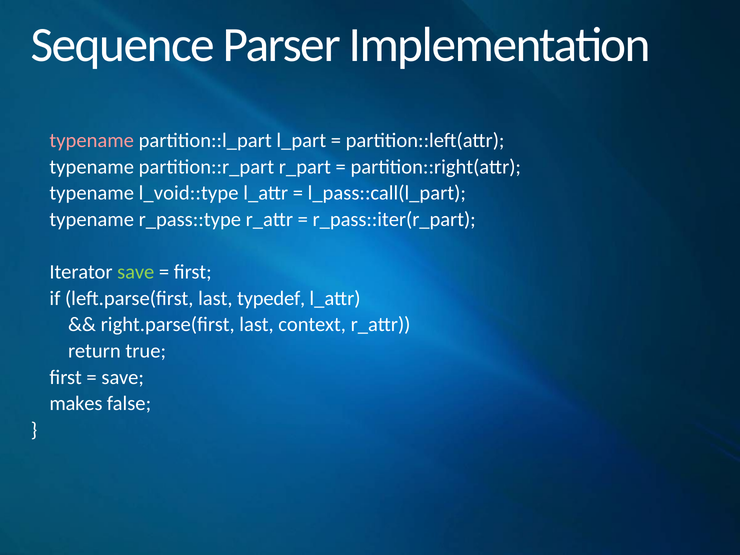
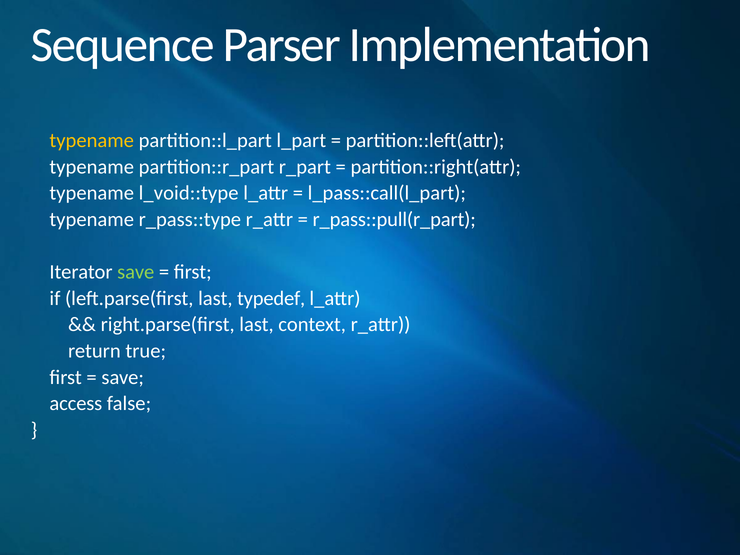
typename colour: pink -> yellow (92, 140)
r_pass::iter(r_part: r_pass::iter(r_part -> r_pass::pull(r_part (394, 219)
makes: makes -> access (76, 404)
